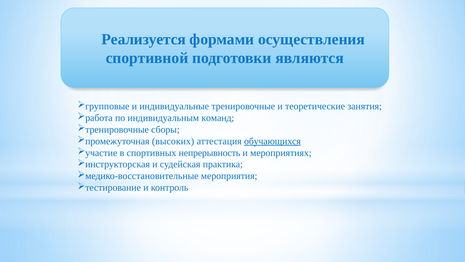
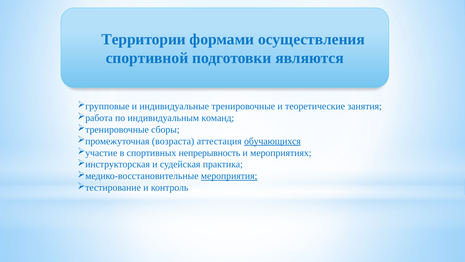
Реализуется: Реализуется -> Территории (144, 39)
высоких: высоких -> возраста (173, 141)
мероприятия underline: none -> present (229, 176)
